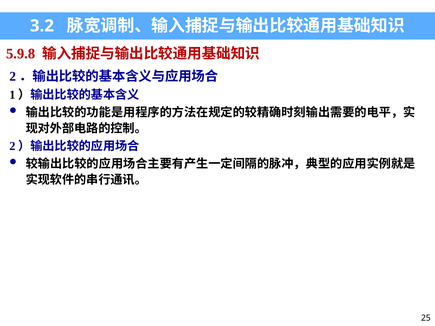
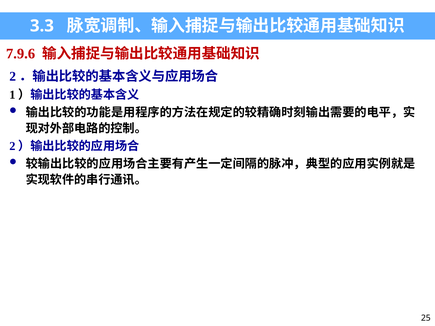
3.2: 3.2 -> 3.3 (42, 26)
5.9.8: 5.9.8 -> 7.9.6 (21, 54)
